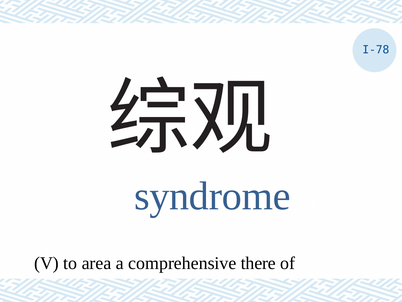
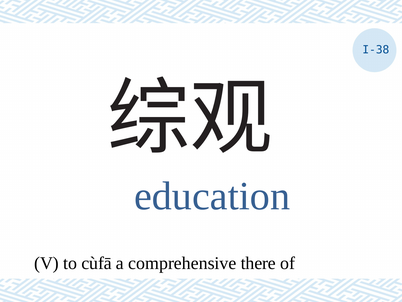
I-78: I-78 -> I-38 (376, 50)
syndrome: syndrome -> education (212, 196)
area: area -> cùfā (97, 263)
